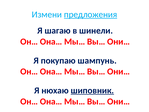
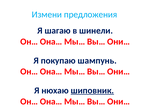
предложения underline: present -> none (91, 14)
